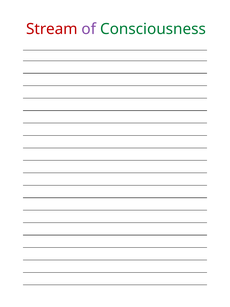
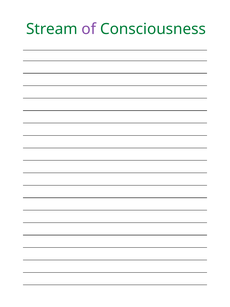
Stream colour: red -> green (52, 29)
